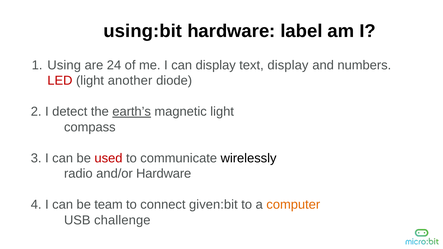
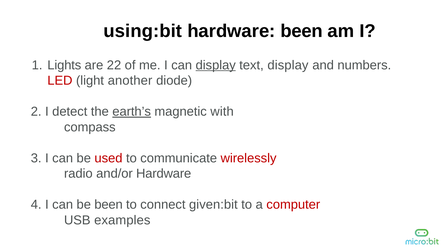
hardware label: label -> been (302, 31)
Using: Using -> Lights (64, 65)
24: 24 -> 22 (114, 65)
display underline: none -> present (216, 65)
magnetic light: light -> with (222, 112)
wirelessly colour: black -> red (249, 158)
be team: team -> been (109, 205)
computer colour: orange -> red (293, 205)
challenge: challenge -> examples (122, 220)
